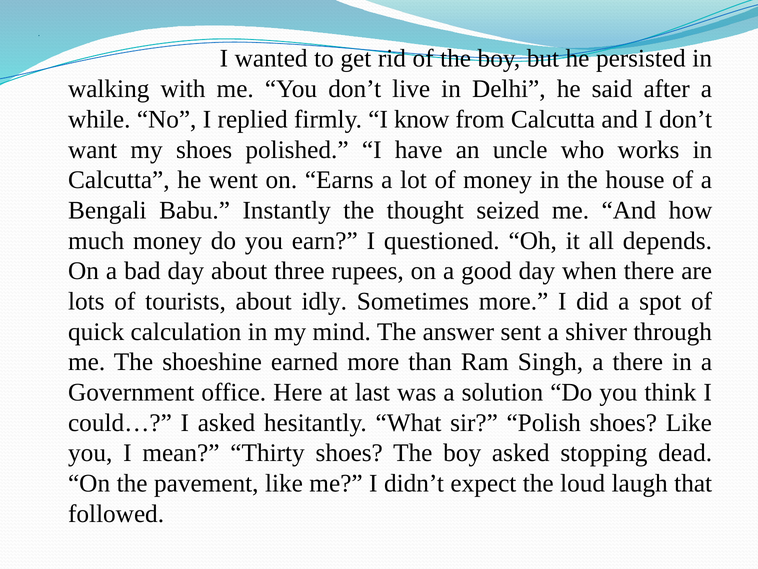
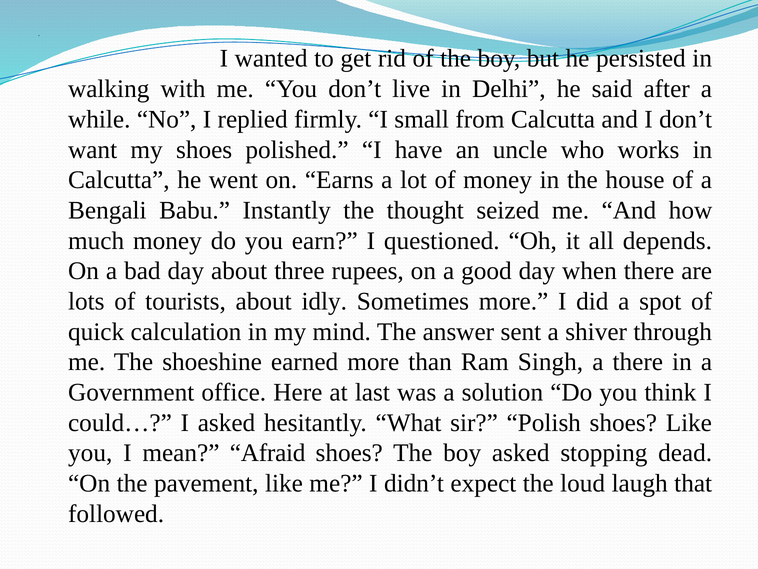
know: know -> small (422, 119)
Thirty: Thirty -> Afraid (268, 453)
